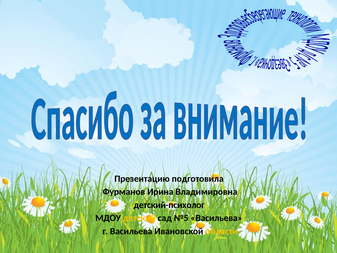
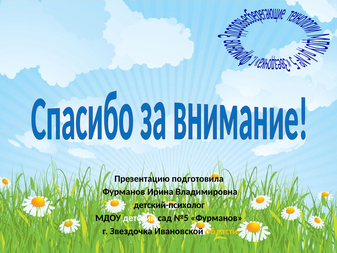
детский colour: yellow -> white (139, 218)
№5 Васильева: Васильева -> Фурманов (217, 218)
г Васильева: Васильева -> Звездочка (131, 231)
